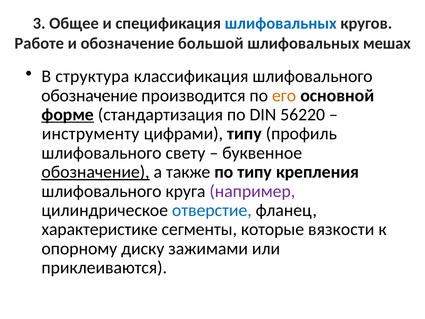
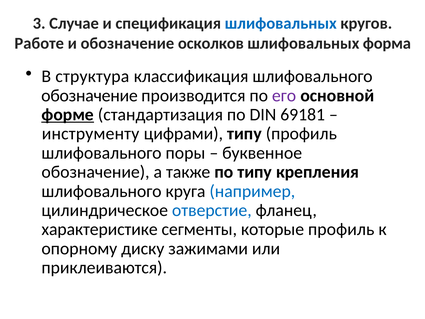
Общее: Общее -> Случае (74, 23)
большой: большой -> осколков (211, 43)
мешах: мешах -> форма (387, 43)
его colour: orange -> purple (284, 95)
56220: 56220 -> 69181 (303, 115)
свету: свету -> поры (185, 153)
обозначение underline: present -> none (95, 172)
например colour: purple -> blue (252, 191)
которые вязкости: вязкости -> профиль (341, 229)
